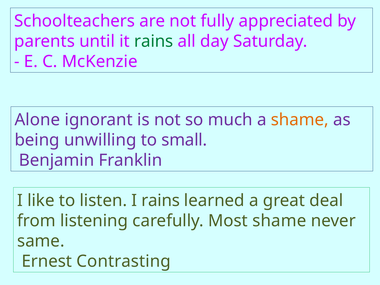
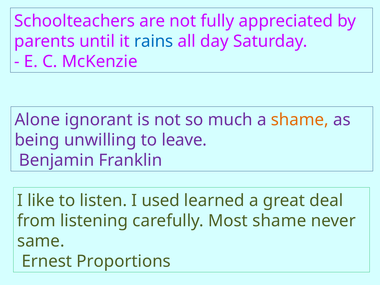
rains colour: green -> blue (154, 41)
small: small -> leave (184, 140)
I rains: rains -> used (161, 201)
Contrasting: Contrasting -> Proportions (124, 261)
